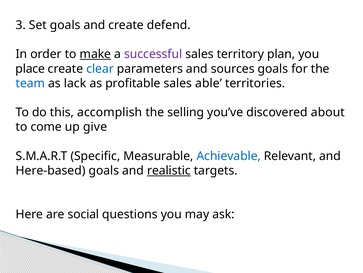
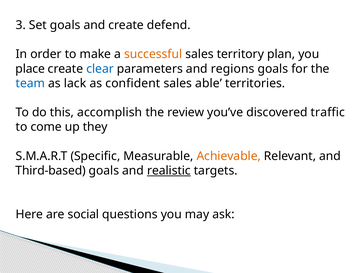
make underline: present -> none (95, 54)
successful colour: purple -> orange (153, 54)
sources: sources -> regions (233, 69)
profitable: profitable -> confident (133, 83)
selling: selling -> review (186, 112)
about: about -> traffic (328, 112)
give: give -> they (95, 127)
Achievable colour: blue -> orange (229, 156)
Here-based: Here-based -> Third-based (51, 170)
